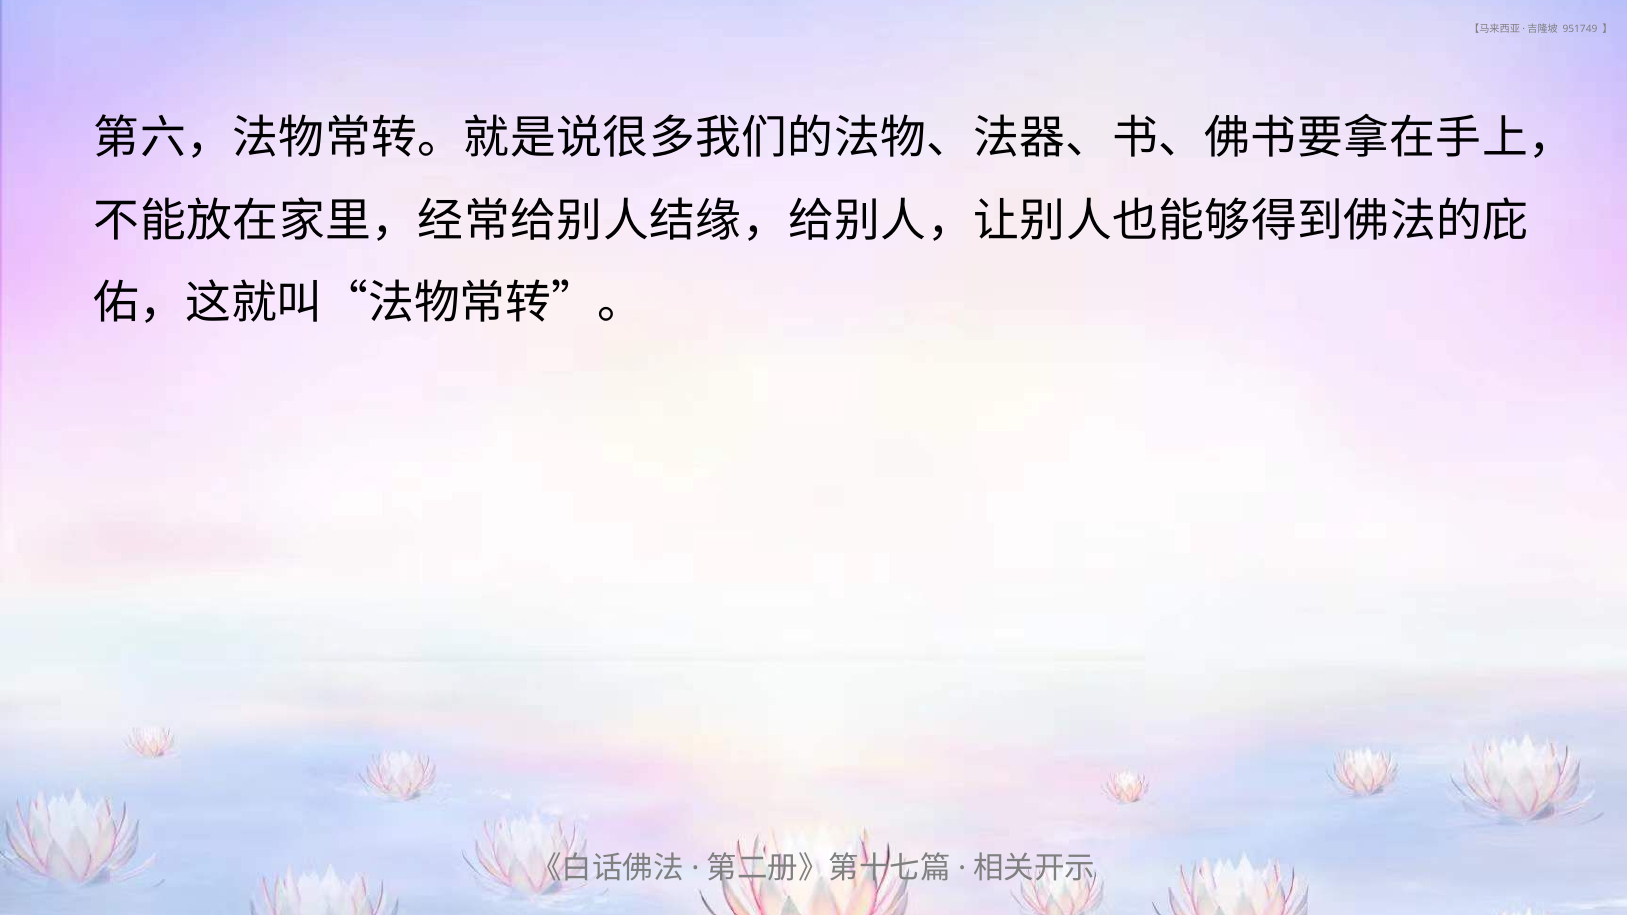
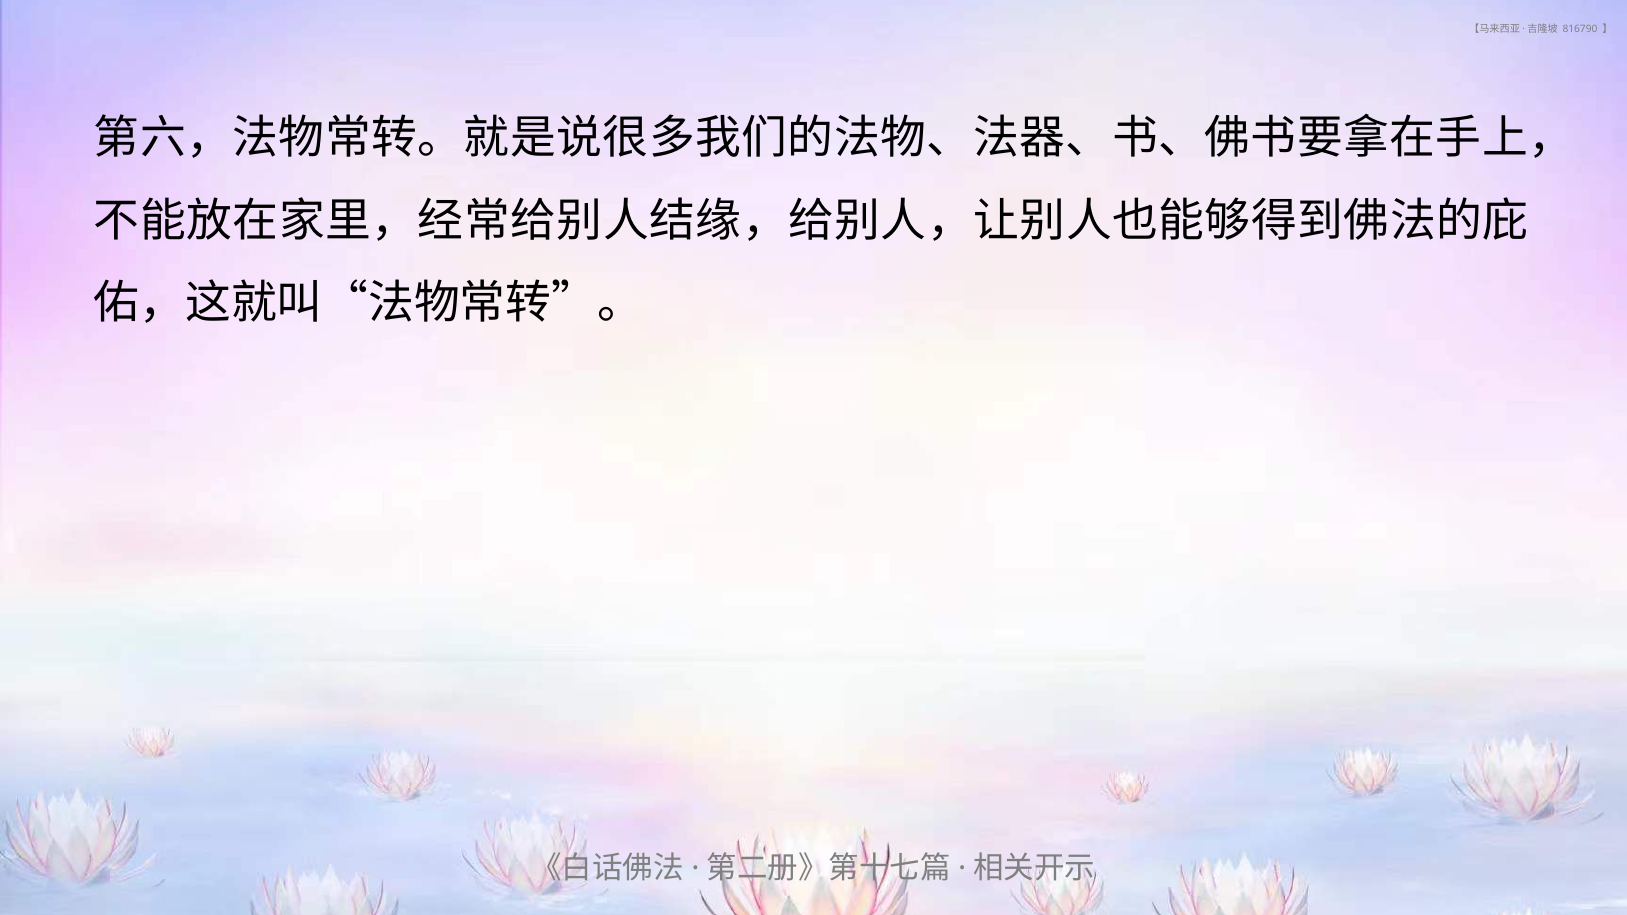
951749: 951749 -> 816790 (1580, 29)
